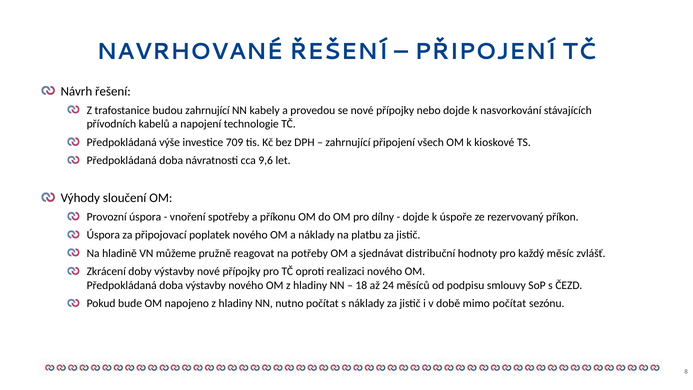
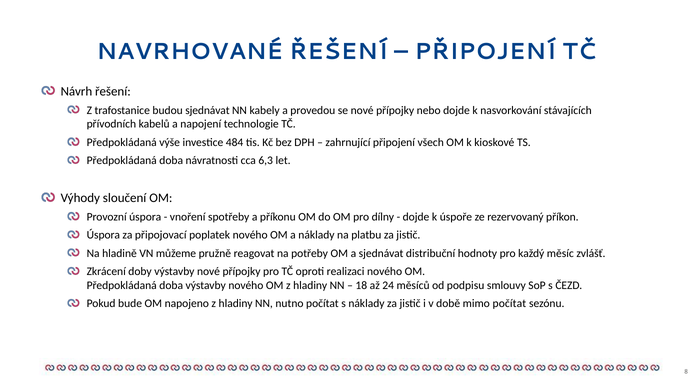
budou zahrnující: zahrnující -> sjednávat (207, 110)
709: 709 -> 484 (235, 142)
9,6: 9,6 -> 6,3 (266, 160)
